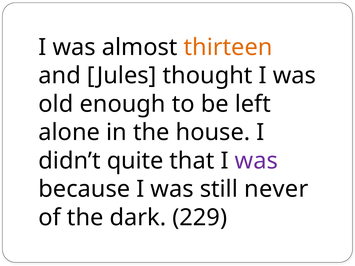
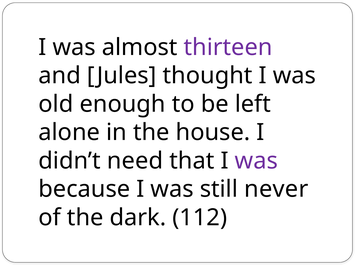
thirteen colour: orange -> purple (228, 47)
quite: quite -> need (135, 161)
229: 229 -> 112 (200, 218)
